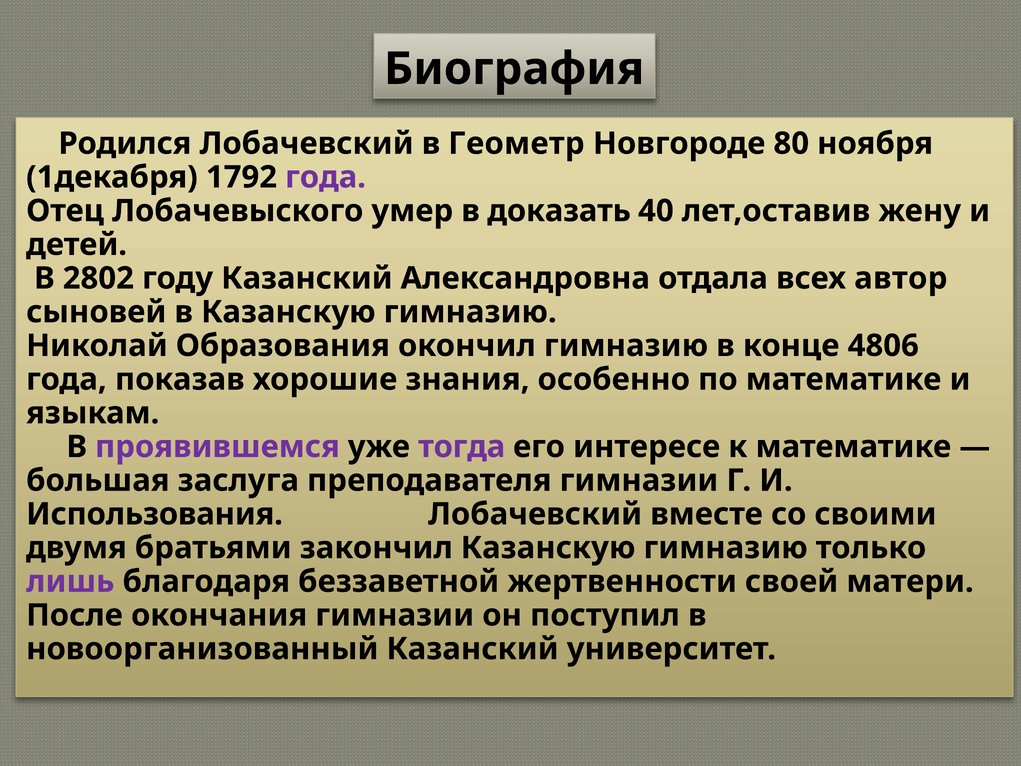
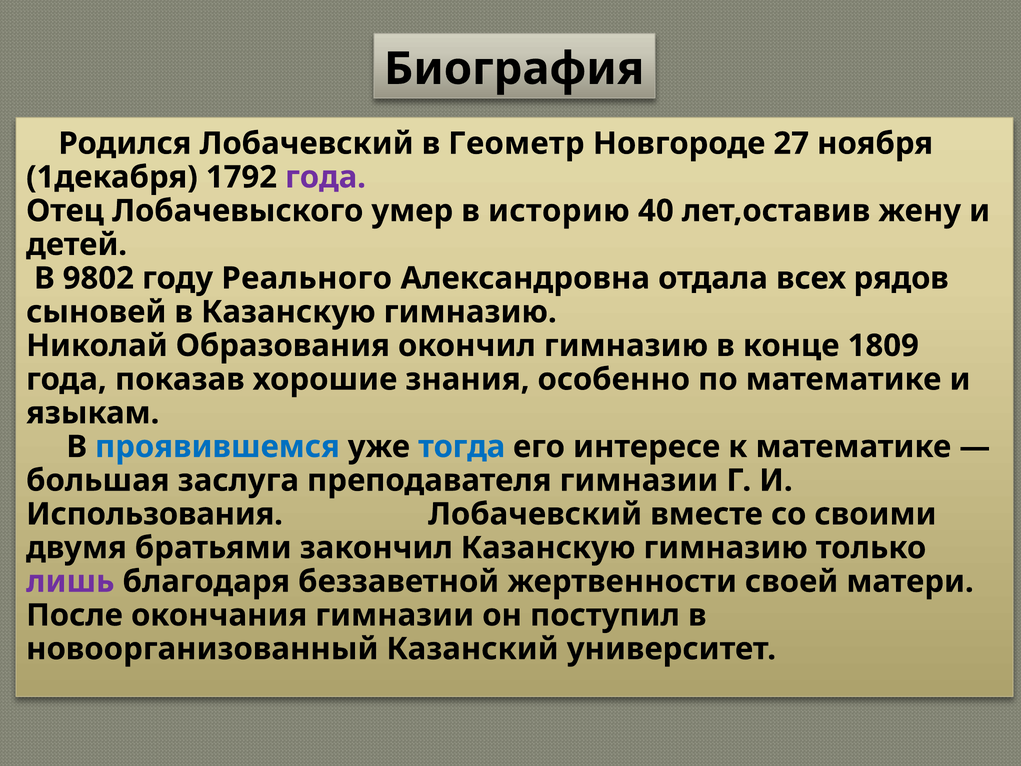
80: 80 -> 27 (791, 143)
доказать: доказать -> историю (559, 211)
2802: 2802 -> 9802 (98, 278)
году Казанский: Казанский -> Реального (307, 278)
автор: автор -> рядов (901, 278)
4806: 4806 -> 1809 (883, 346)
проявившемся colour: purple -> blue (217, 447)
тогда colour: purple -> blue (462, 447)
